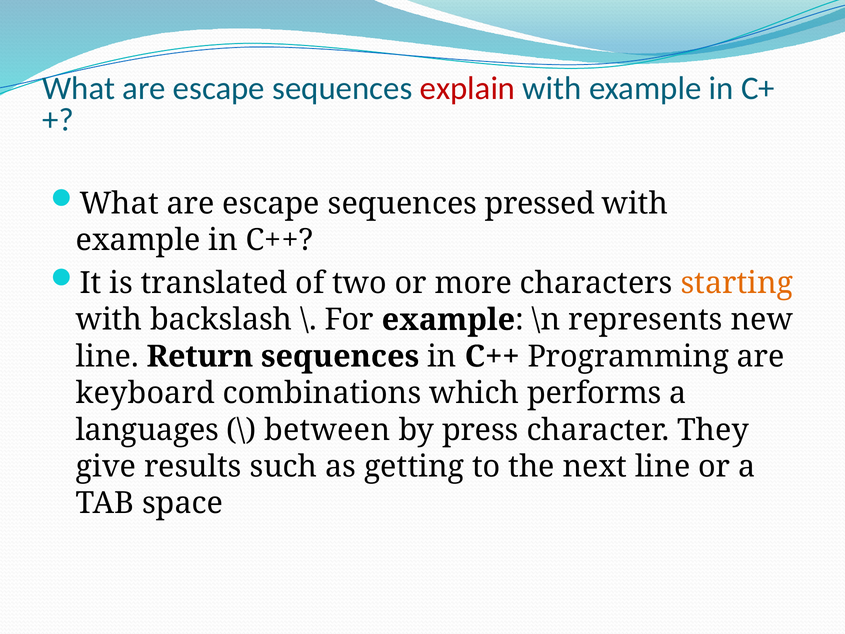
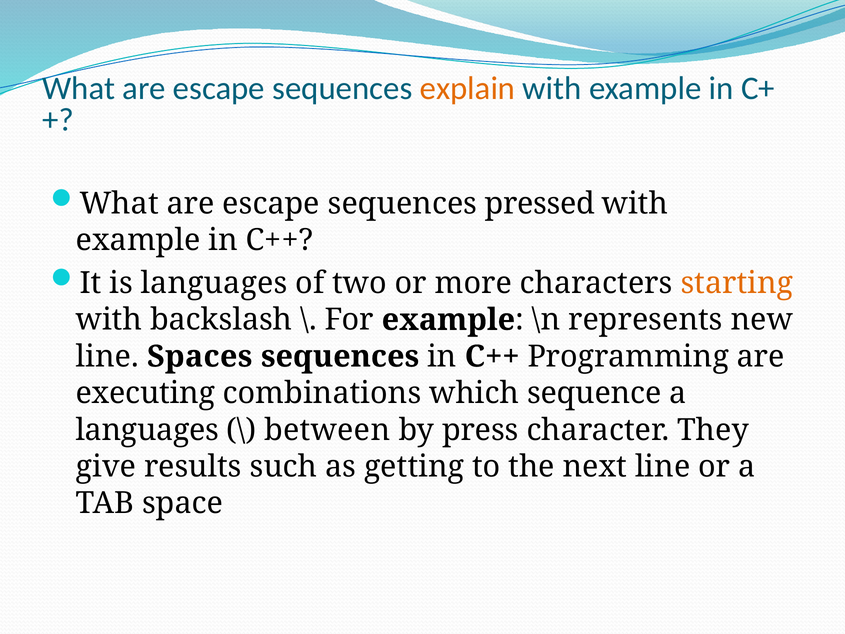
explain colour: red -> orange (468, 88)
is translated: translated -> languages (214, 283)
Return: Return -> Spaces (200, 356)
keyboard: keyboard -> executing (146, 393)
performs: performs -> sequence (594, 393)
